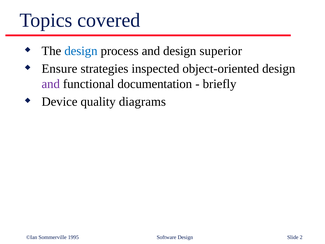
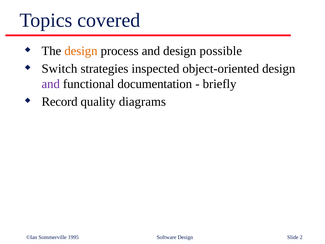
design colour: blue -> orange (81, 51)
superior: superior -> possible (221, 51)
Ensure: Ensure -> Switch (59, 69)
Device: Device -> Record (60, 102)
